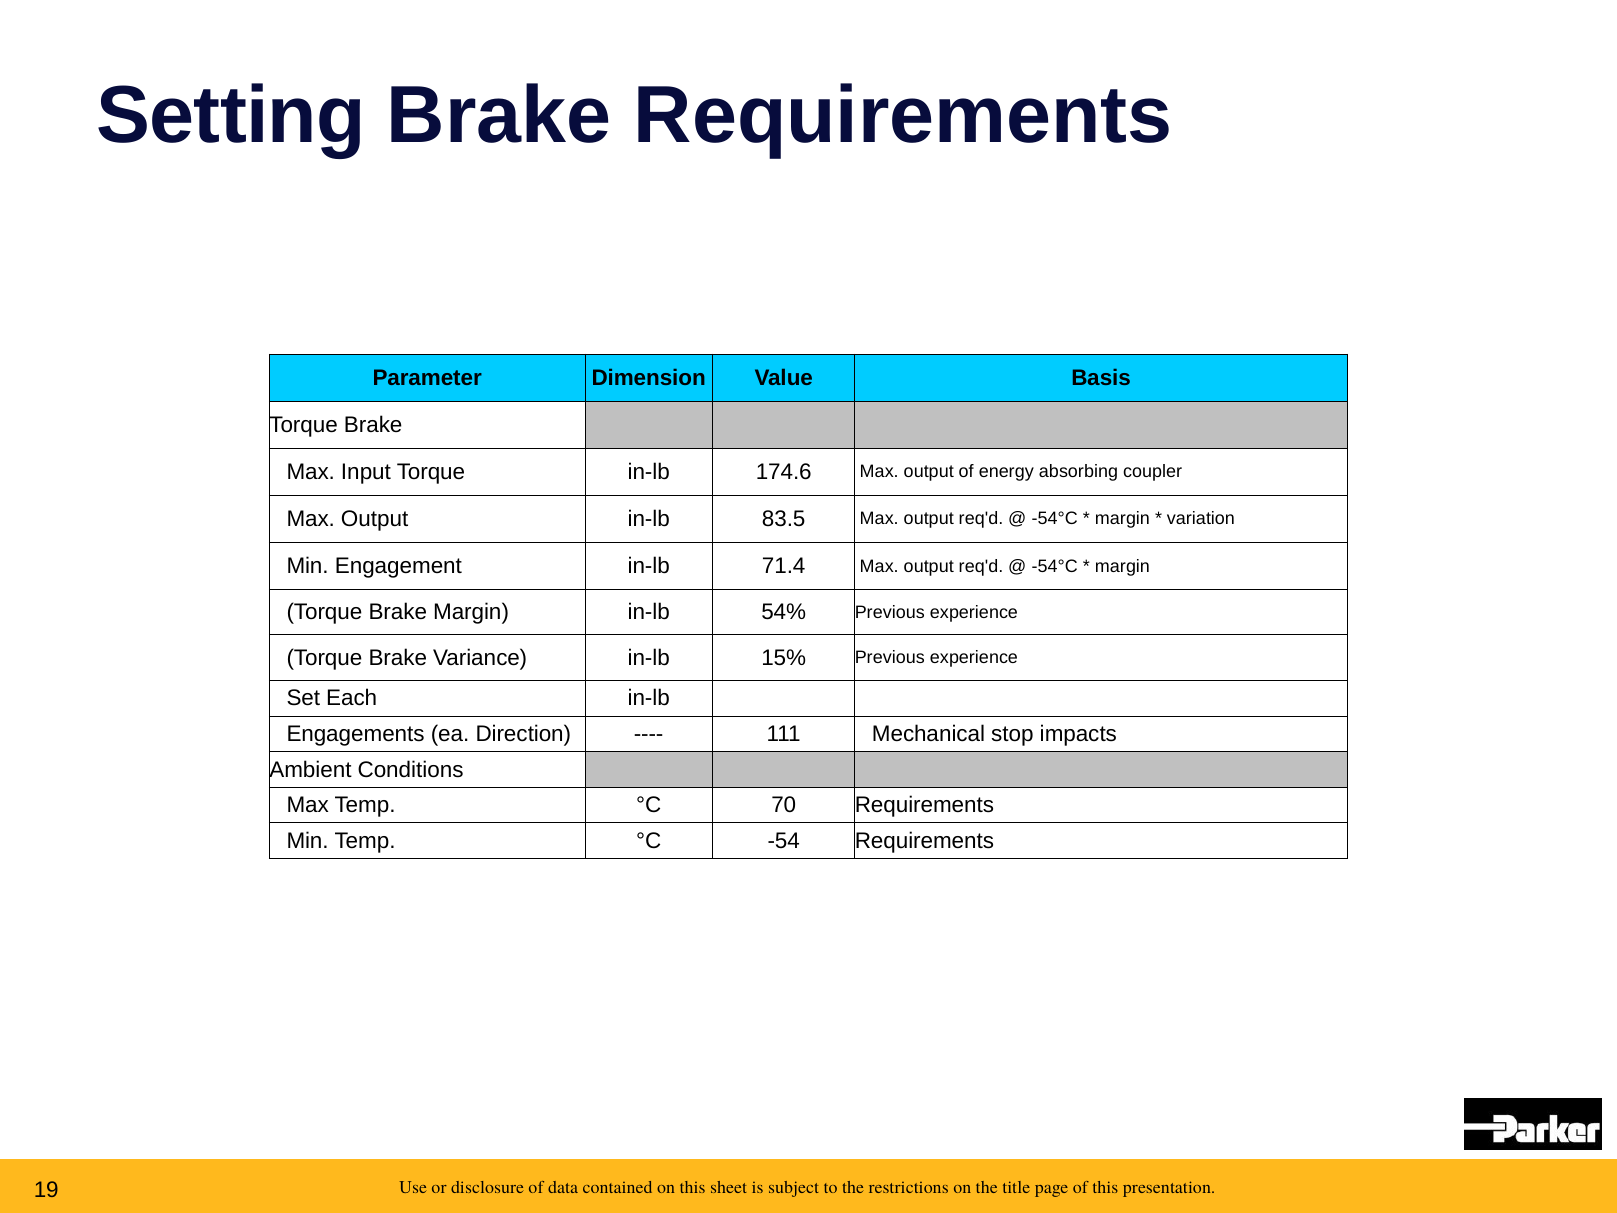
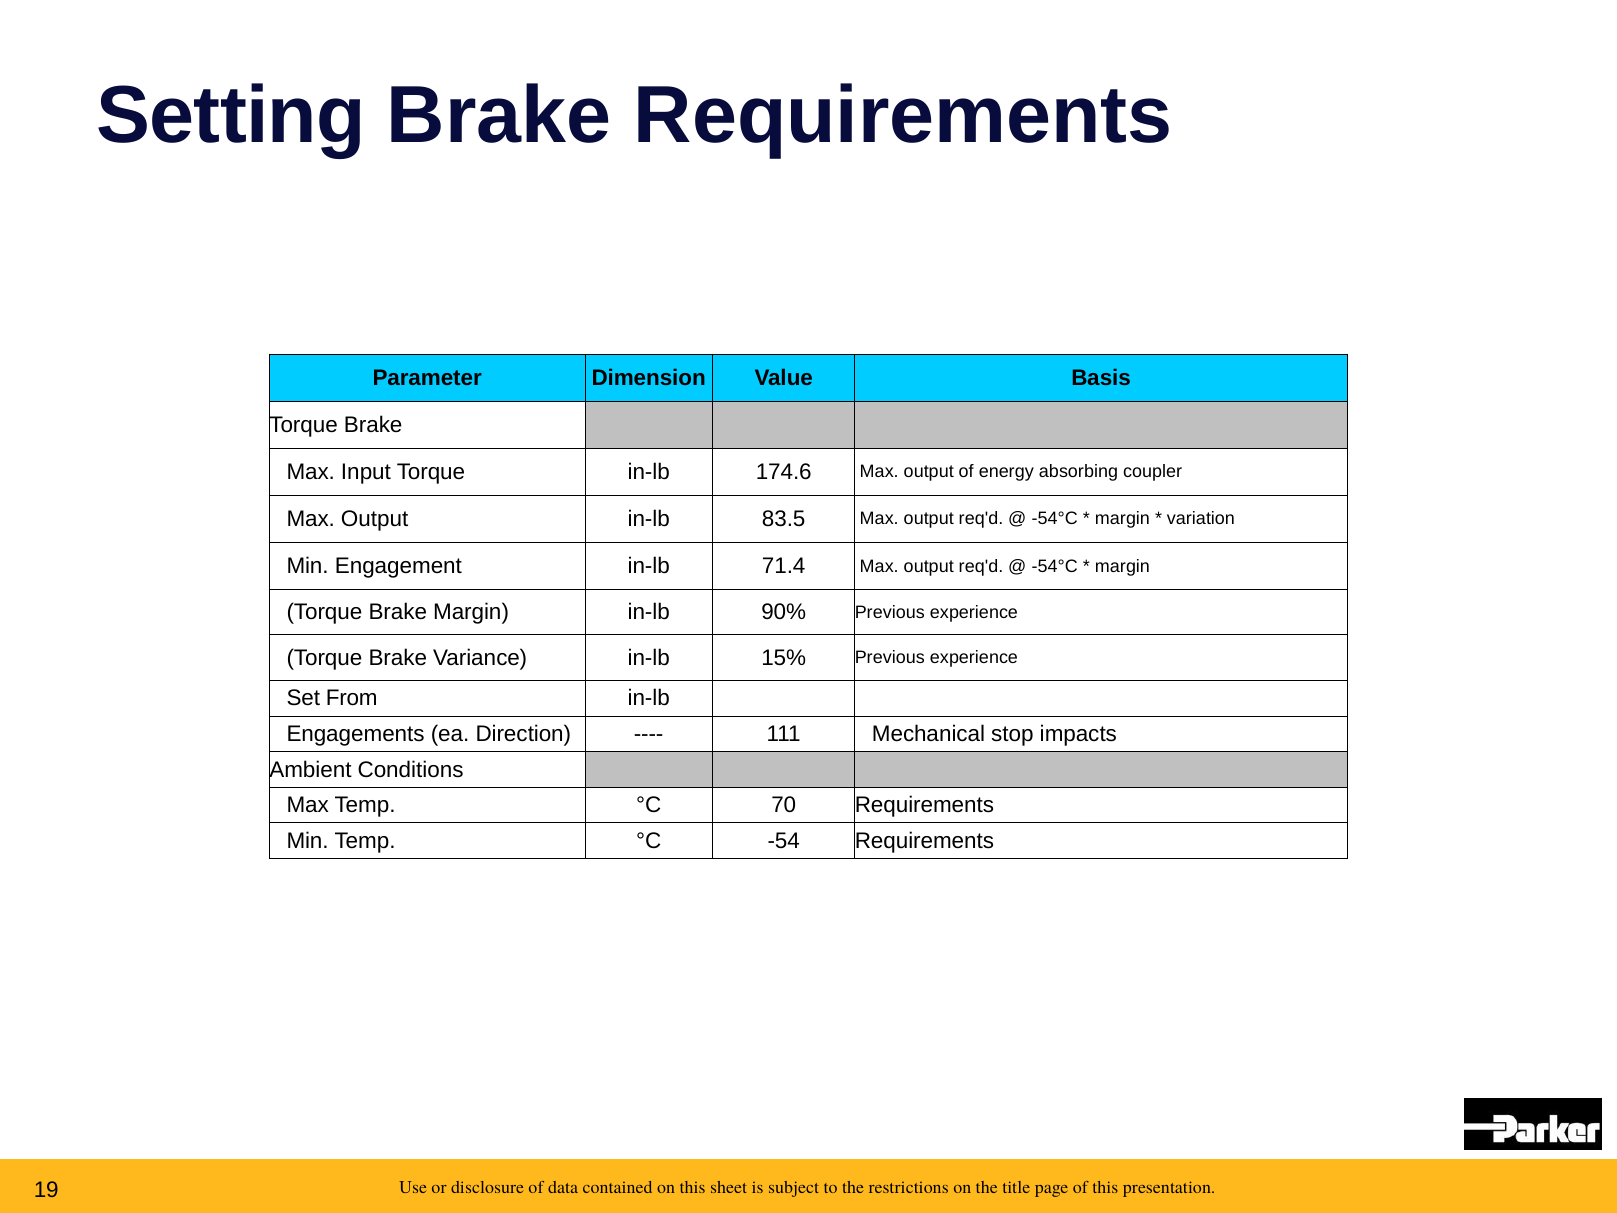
54%: 54% -> 90% (784, 612)
Each: Each -> From (352, 698)
